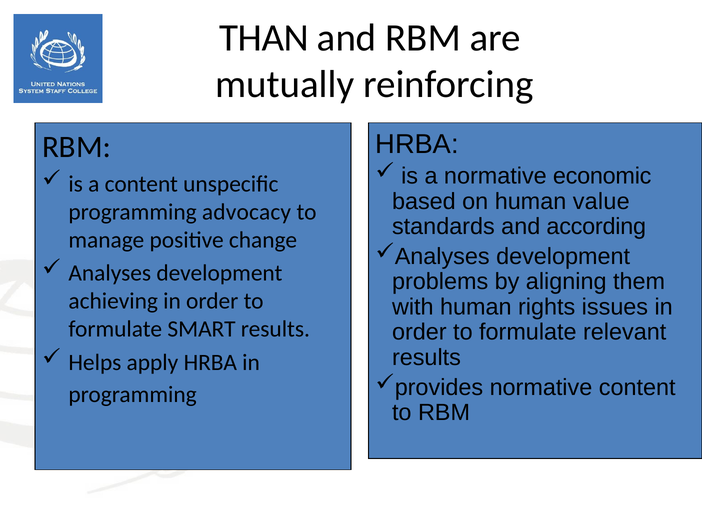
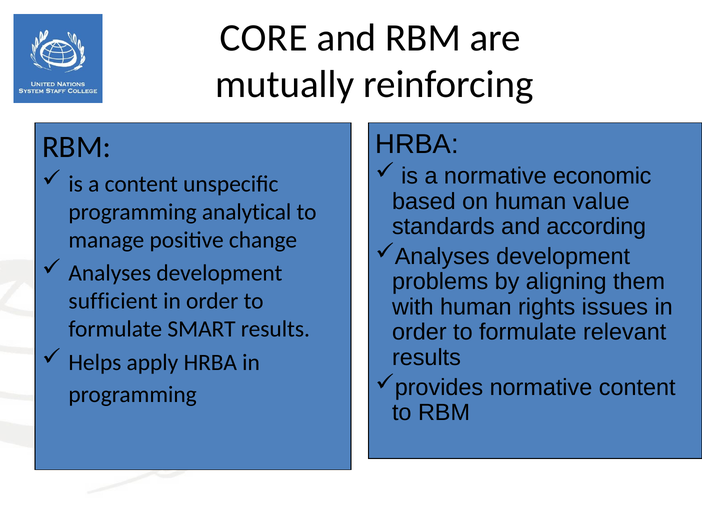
THAN: THAN -> CORE (264, 38)
advocacy: advocacy -> analytical (247, 212)
achieving: achieving -> sufficient (113, 301)
